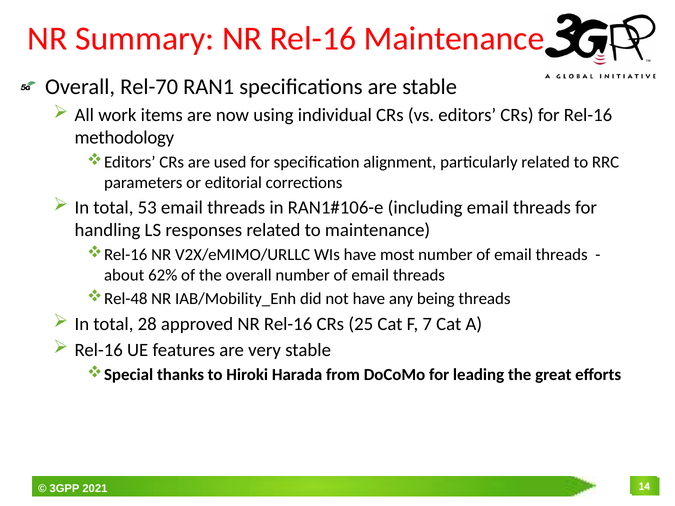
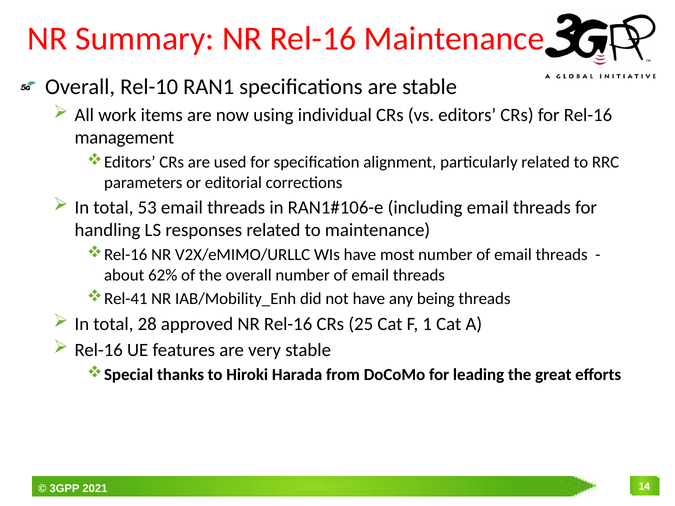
Rel-70: Rel-70 -> Rel-10 (149, 87)
methodology: methodology -> management (124, 138)
Rel-48: Rel-48 -> Rel-41 (126, 299)
7: 7 -> 1 (427, 324)
